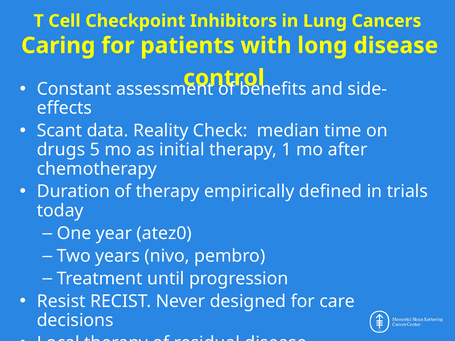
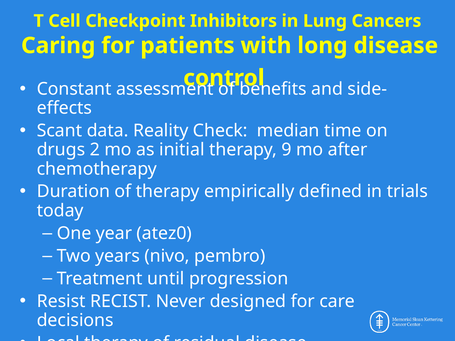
5: 5 -> 2 (95, 150)
1: 1 -> 9 (286, 150)
